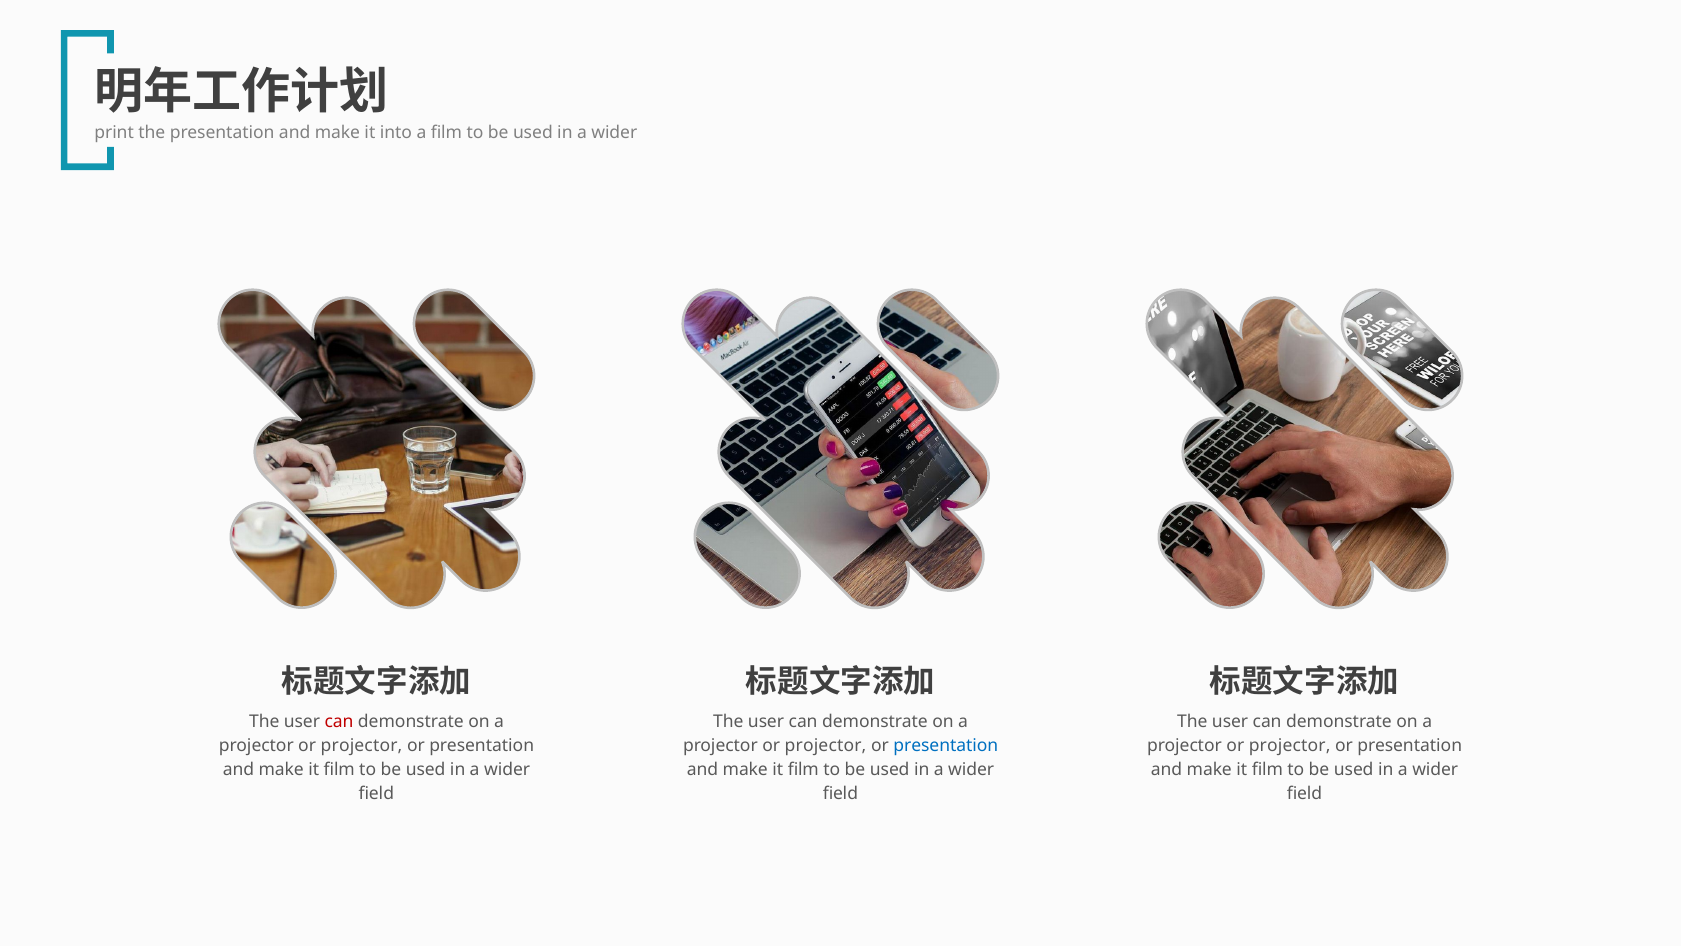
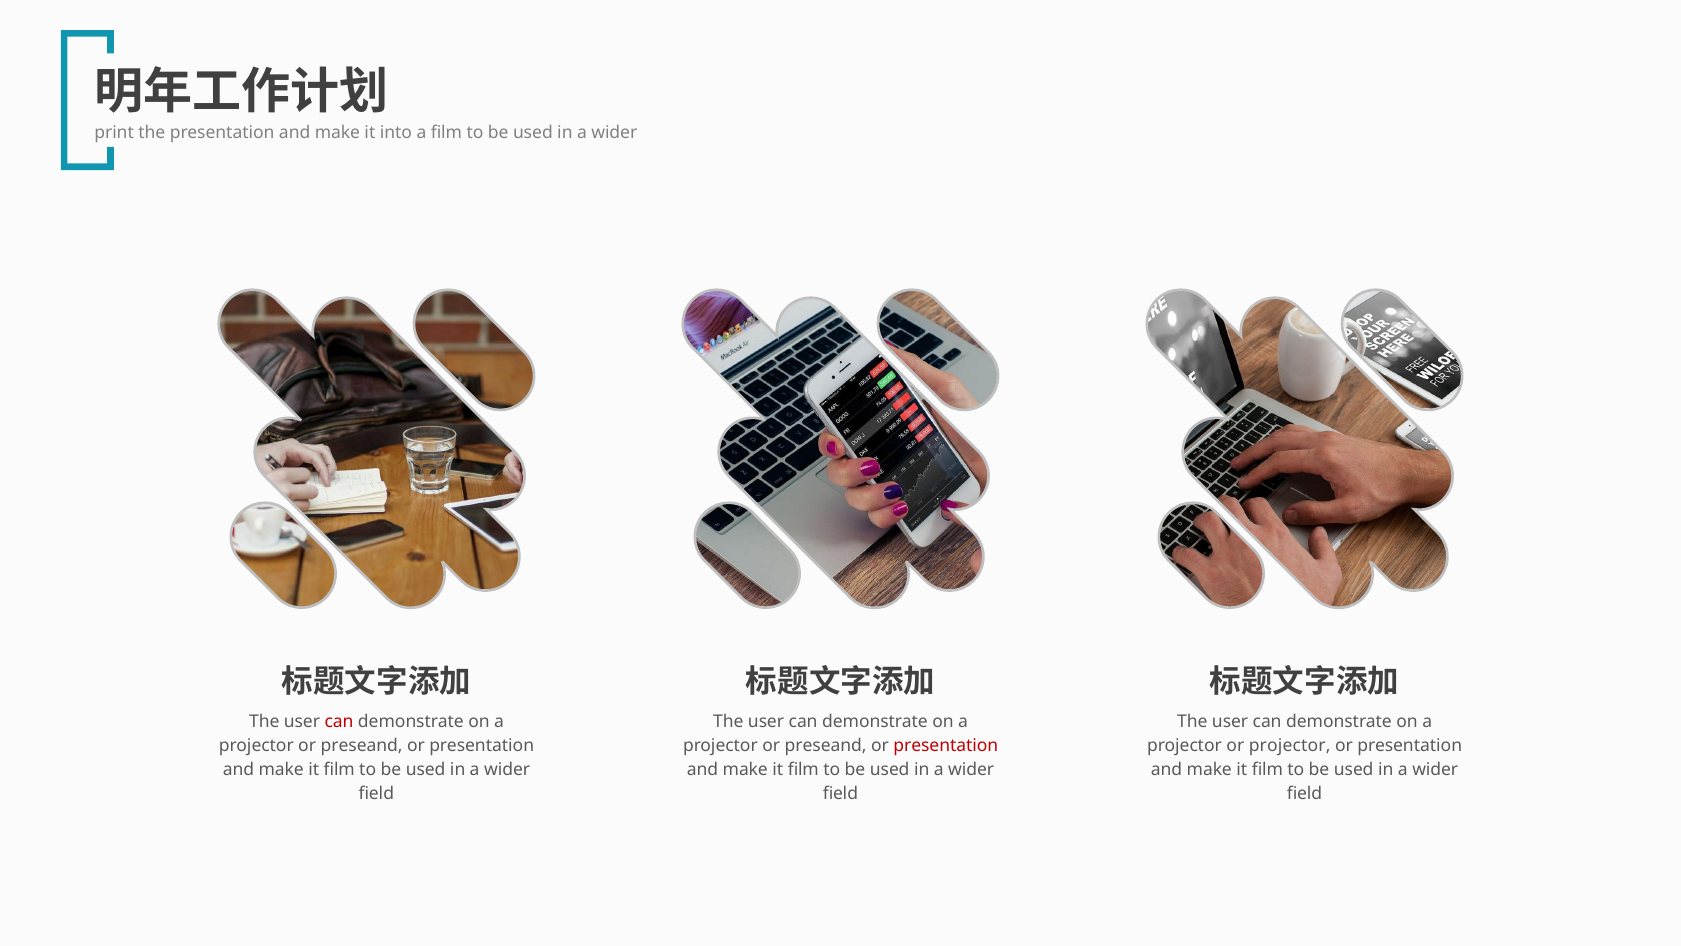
projector: projector -> preseand (362, 746)
projector: projector -> preseand (826, 746)
presentation colour: blue -> red (946, 746)
